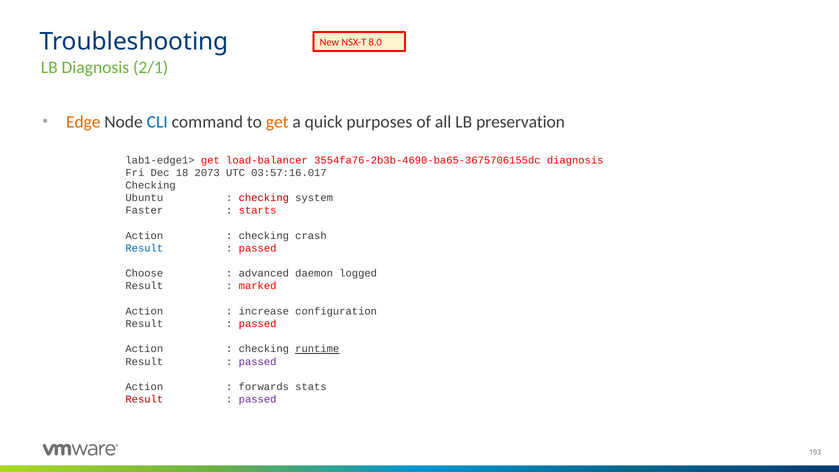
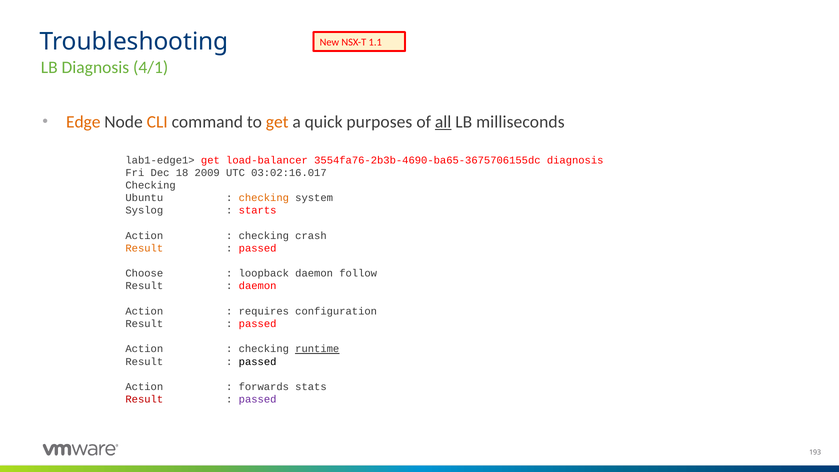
8.0: 8.0 -> 1.1 (375, 42)
2/1: 2/1 -> 4/1 (151, 68)
CLI colour: blue -> orange (157, 122)
all underline: none -> present (443, 122)
preservation: preservation -> milliseconds (520, 122)
2073: 2073 -> 2009 (207, 173)
03:57:16.017: 03:57:16.017 -> 03:02:16.017 (289, 173)
checking colour: red -> orange (264, 198)
Faster: Faster -> Syslog (144, 211)
Result colour: blue -> orange (144, 248)
advanced: advanced -> loopback (264, 273)
logged: logged -> follow (358, 273)
marked: marked -> daemon (258, 286)
increase: increase -> requires (264, 311)
passed colour: purple -> black (258, 362)
